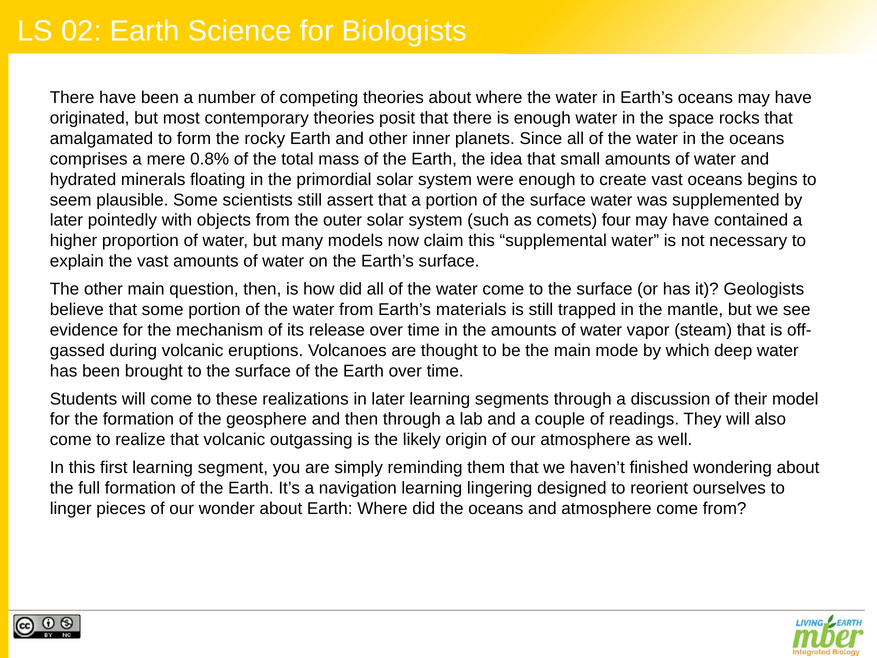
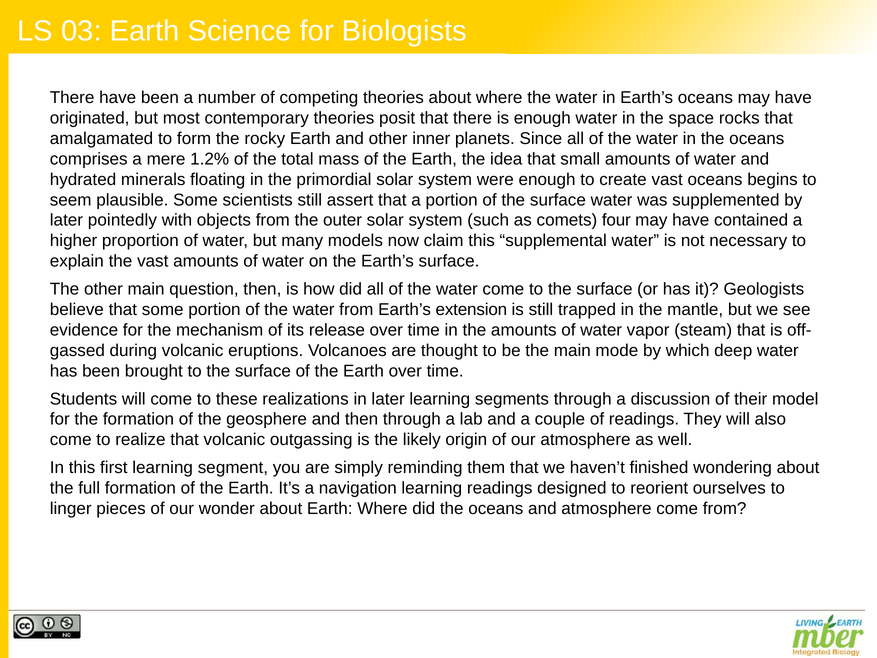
02: 02 -> 03 (81, 31)
0.8%: 0.8% -> 1.2% (210, 159)
materials: materials -> extension (471, 310)
learning lingering: lingering -> readings (500, 488)
